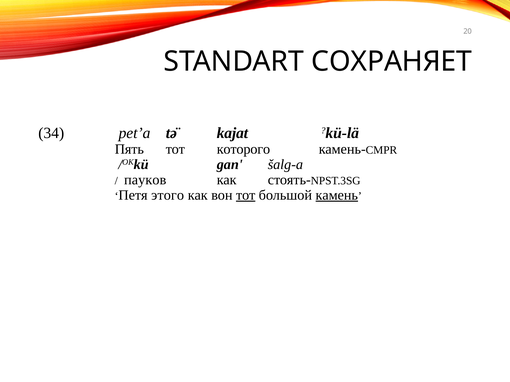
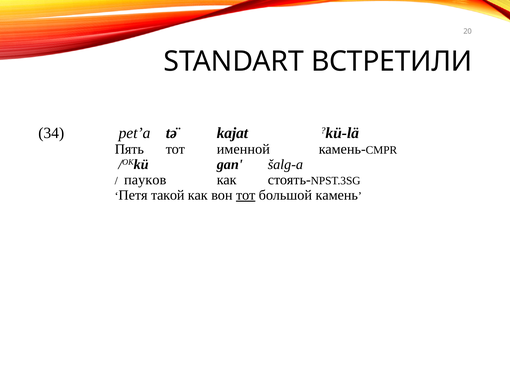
СОХРАНЯЕТ: СОХРАНЯЕТ -> ВСТРЕТИЛИ (392, 62)
которого: которого -> именной (243, 149)
этого: этого -> такой (168, 195)
камень underline: present -> none (337, 195)
